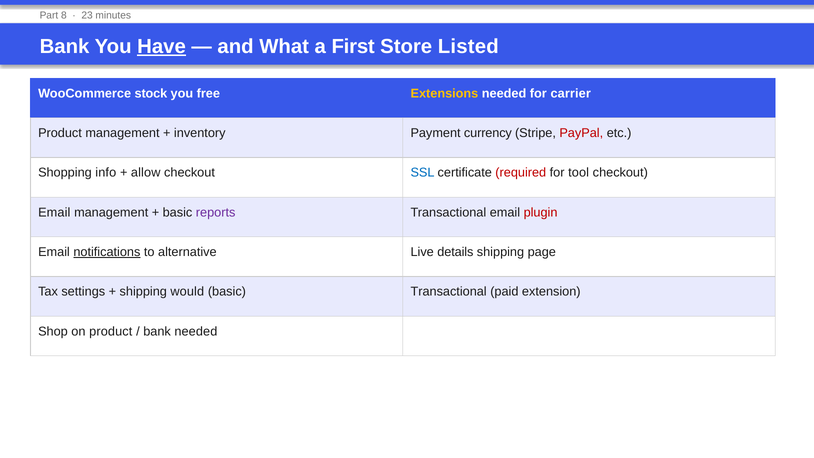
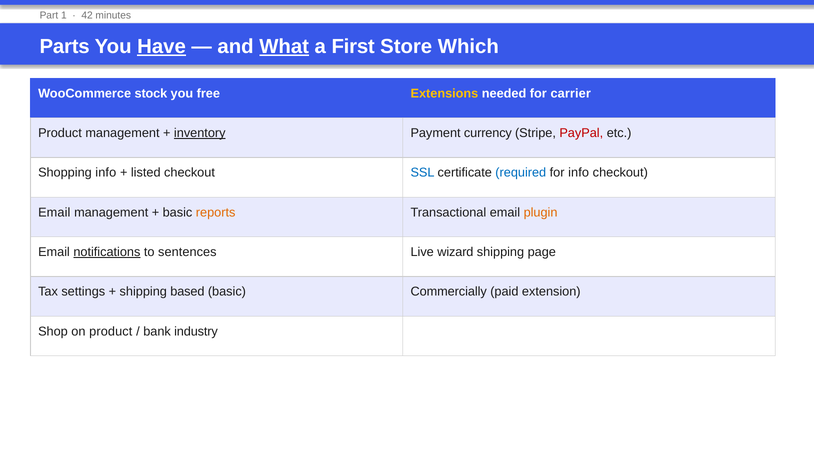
8: 8 -> 1 (64, 15)
23: 23 -> 42 (87, 15)
Bank: Bank -> Parts (65, 47)
What underline: none -> present (284, 47)
Listed: Listed -> Which (468, 47)
inventory underline: none -> present (200, 133)
allow: allow -> listed (146, 173)
required colour: red -> blue (521, 173)
for tool: tool -> info (579, 173)
reports colour: purple -> orange (216, 212)
plugin colour: red -> orange (541, 212)
alternative: alternative -> sentences (187, 252)
details: details -> wizard (455, 252)
would: would -> based (187, 292)
basic Transactional: Transactional -> Commercially (449, 292)
bank needed: needed -> industry (196, 331)
